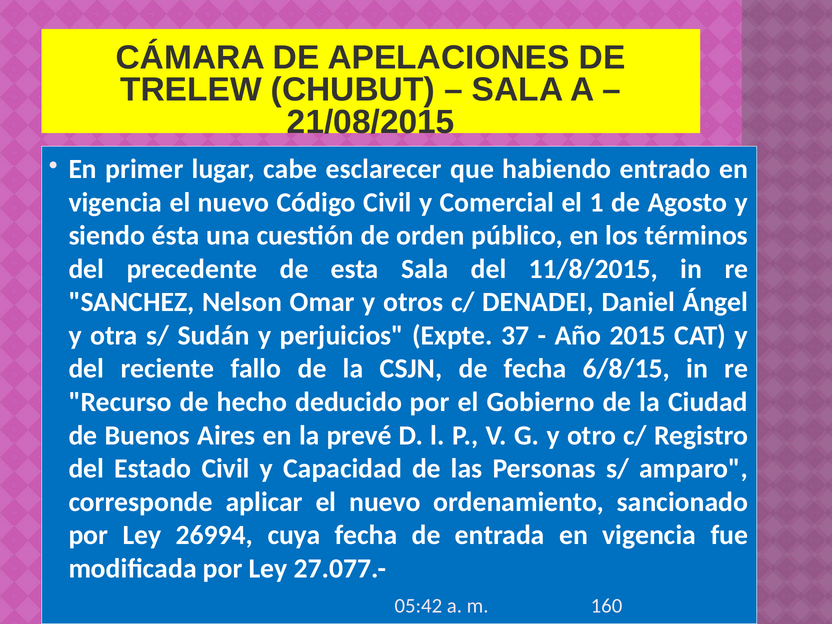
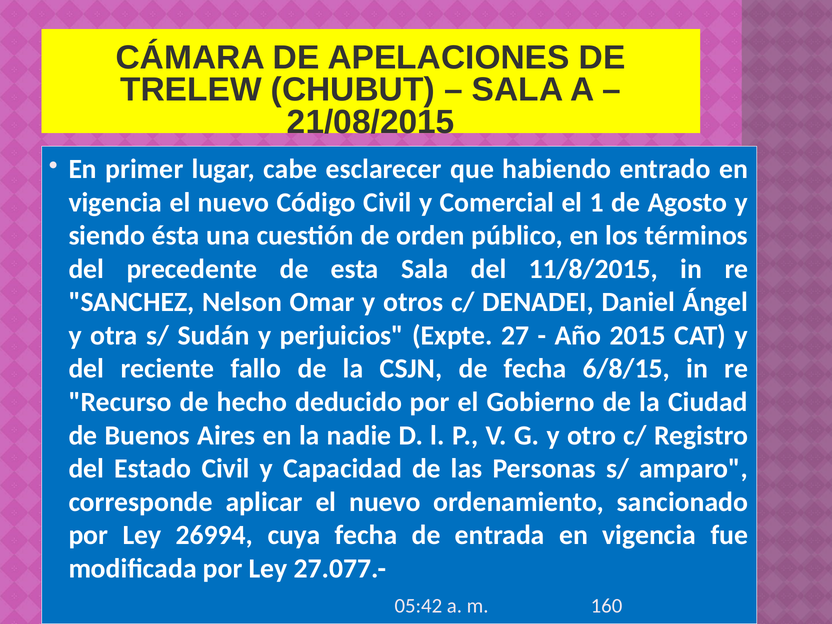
37: 37 -> 27 (515, 336)
prevé: prevé -> nadie (359, 435)
